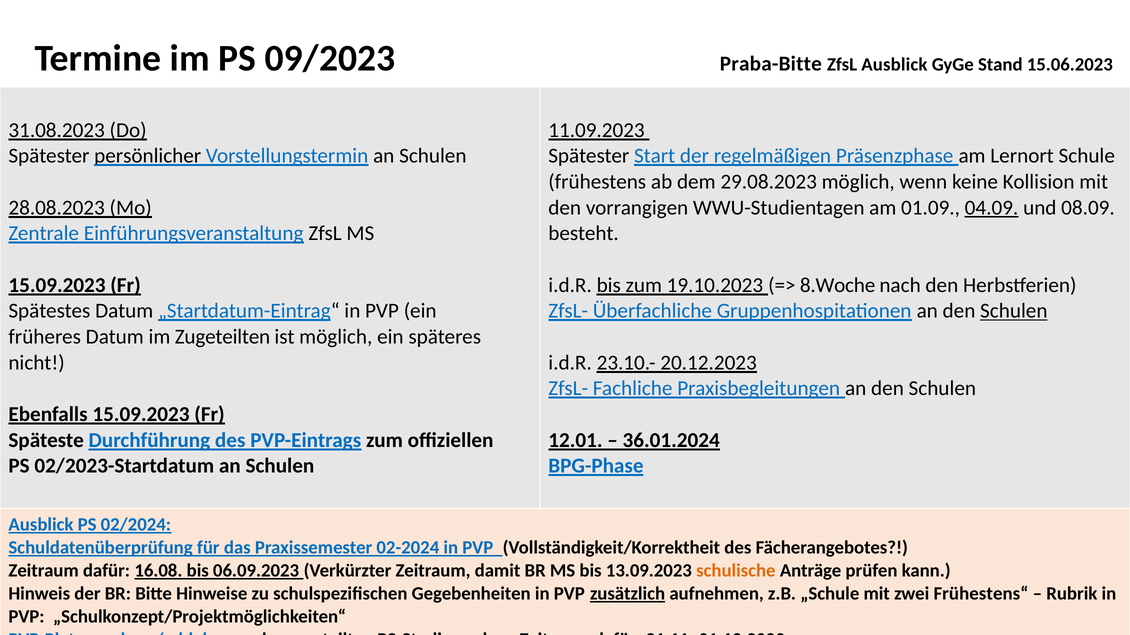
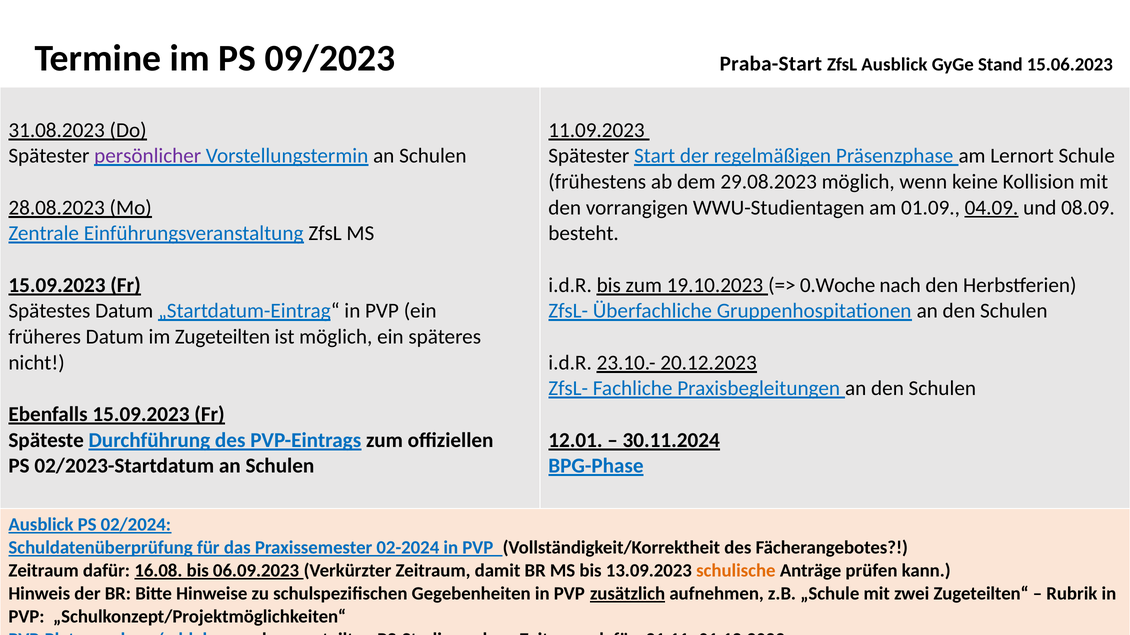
Praba-Bitte: Praba-Bitte -> Praba-Start (771, 64)
persönlicher colour: black -> purple (148, 156)
8.Woche: 8.Woche -> 0.Woche (838, 285)
Schulen underline: present -> none (1014, 311)
36.01.2024: 36.01.2024 -> 30.11.2024 (671, 441)
Frühestens“: Frühestens“ -> Zugeteilten“ (981, 594)
